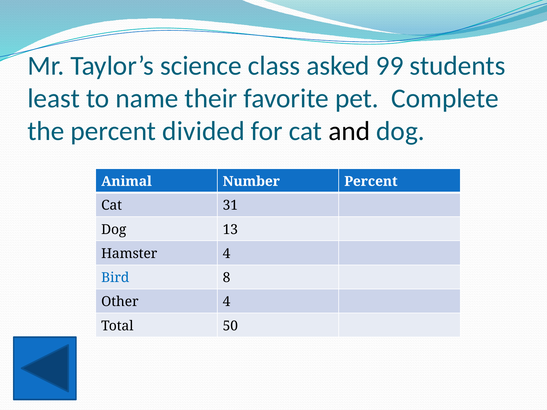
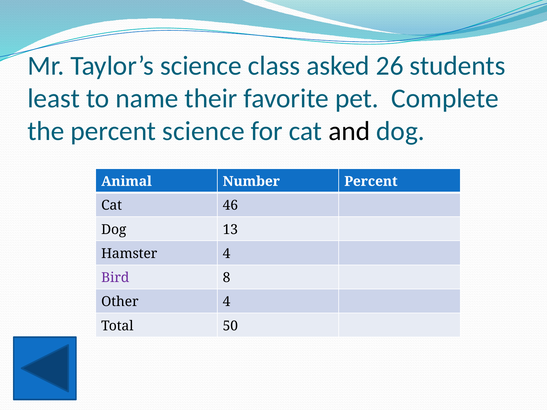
99: 99 -> 26 (390, 66)
percent divided: divided -> science (203, 131)
31: 31 -> 46 (230, 206)
Bird colour: blue -> purple (115, 278)
